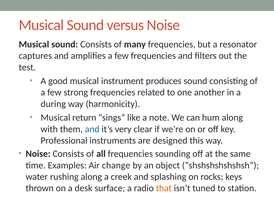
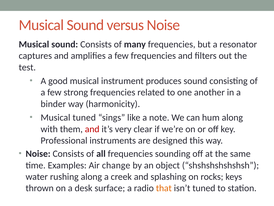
during: during -> binder (53, 104)
Musical return: return -> tuned (84, 117)
and colour: blue -> red (92, 129)
